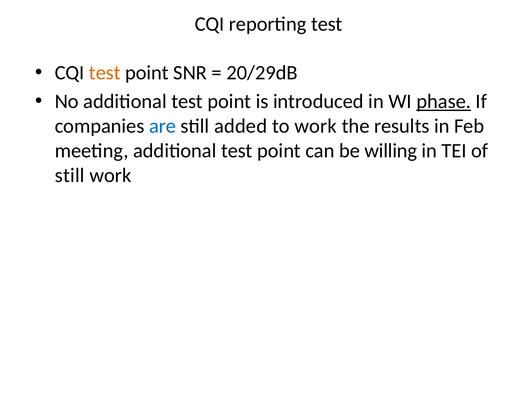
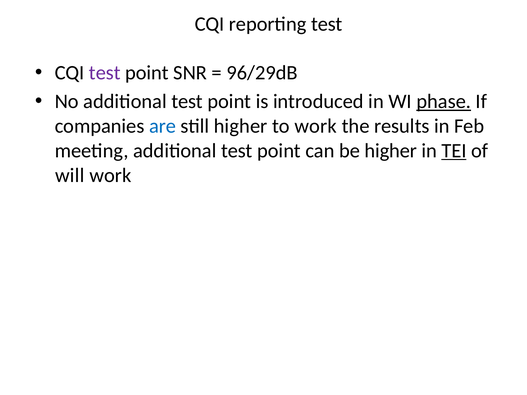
test colour: orange -> purple (105, 73)
20/29dB: 20/29dB -> 96/29dB (262, 73)
still added: added -> higher (241, 126)
be willing: willing -> higher (391, 151)
TEI underline: none -> present (454, 151)
still: still -> will (70, 175)
